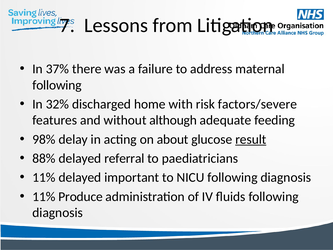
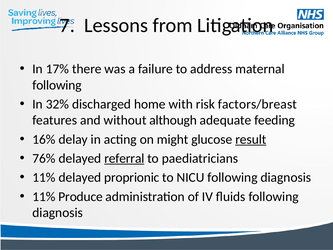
37%: 37% -> 17% (57, 69)
factors/severe: factors/severe -> factors/breast (257, 104)
98%: 98% -> 16% (44, 139)
about: about -> might (173, 139)
88%: 88% -> 76% (44, 158)
referral underline: none -> present (124, 158)
important: important -> proprionic (132, 177)
